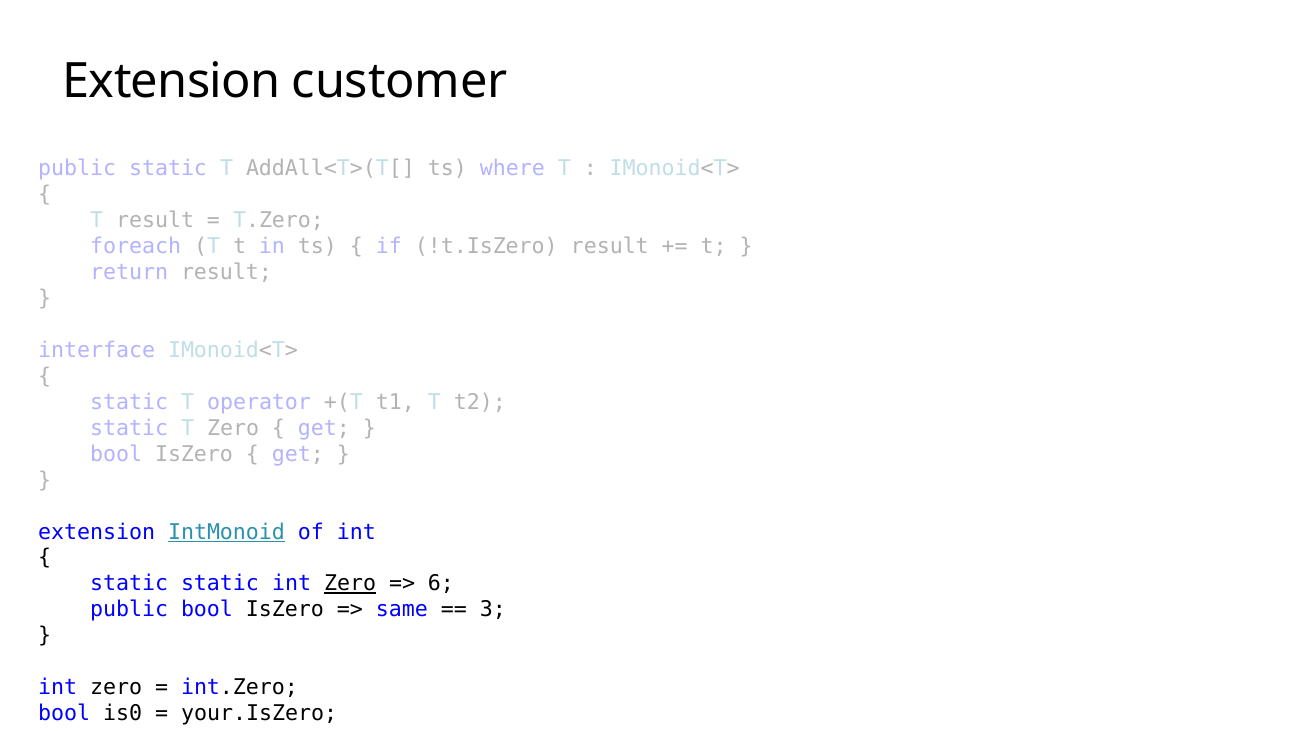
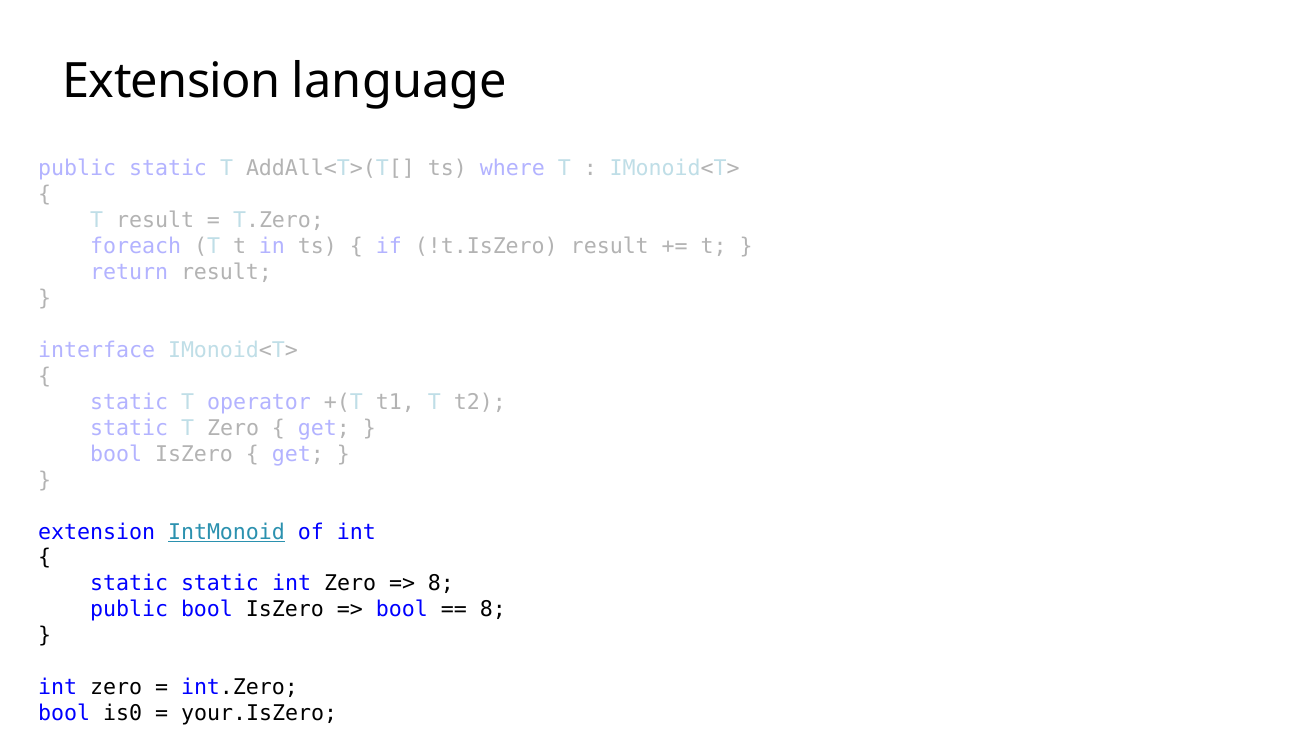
customer: customer -> language (400, 81)
Zero underline: present -> none (350, 584)
6: 6 -> 8 (441, 584)
same: same -> bool (402, 610)
3: 3 -> 8 (493, 610)
